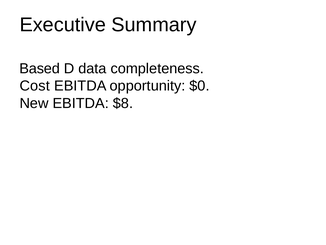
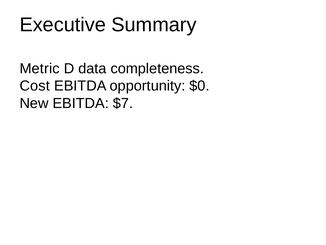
Based: Based -> Metric (40, 68)
$8: $8 -> $7 (123, 103)
